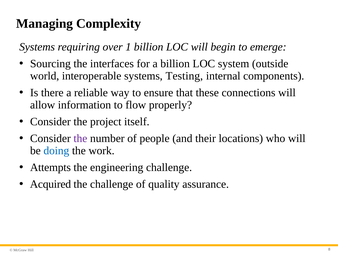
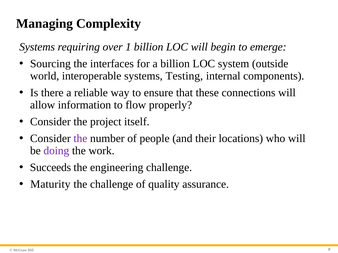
doing colour: blue -> purple (56, 151)
Attempts: Attempts -> Succeeds (50, 168)
Acquired: Acquired -> Maturity (50, 185)
